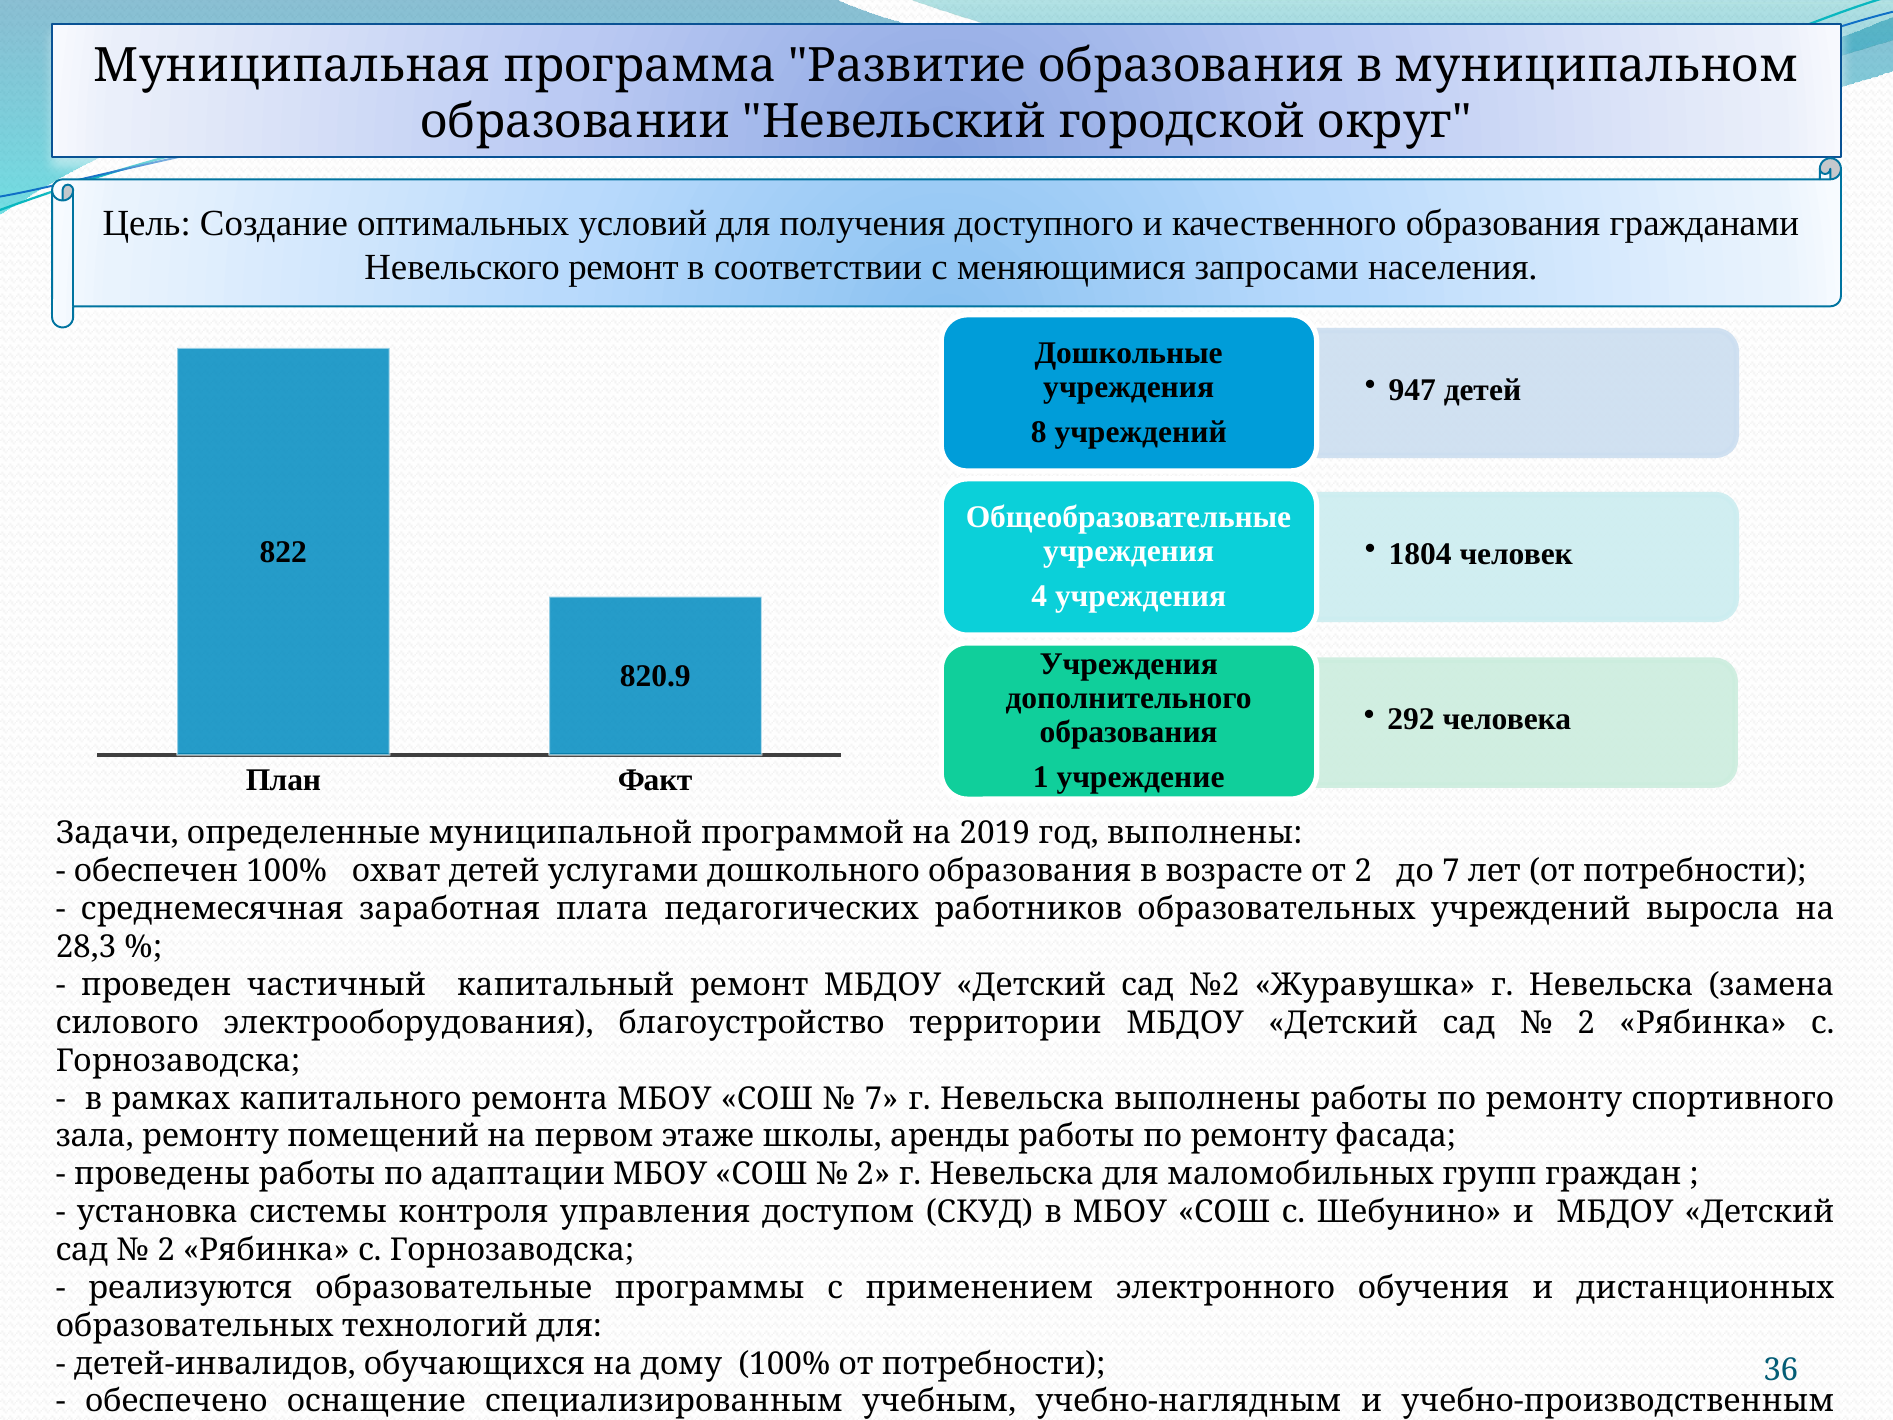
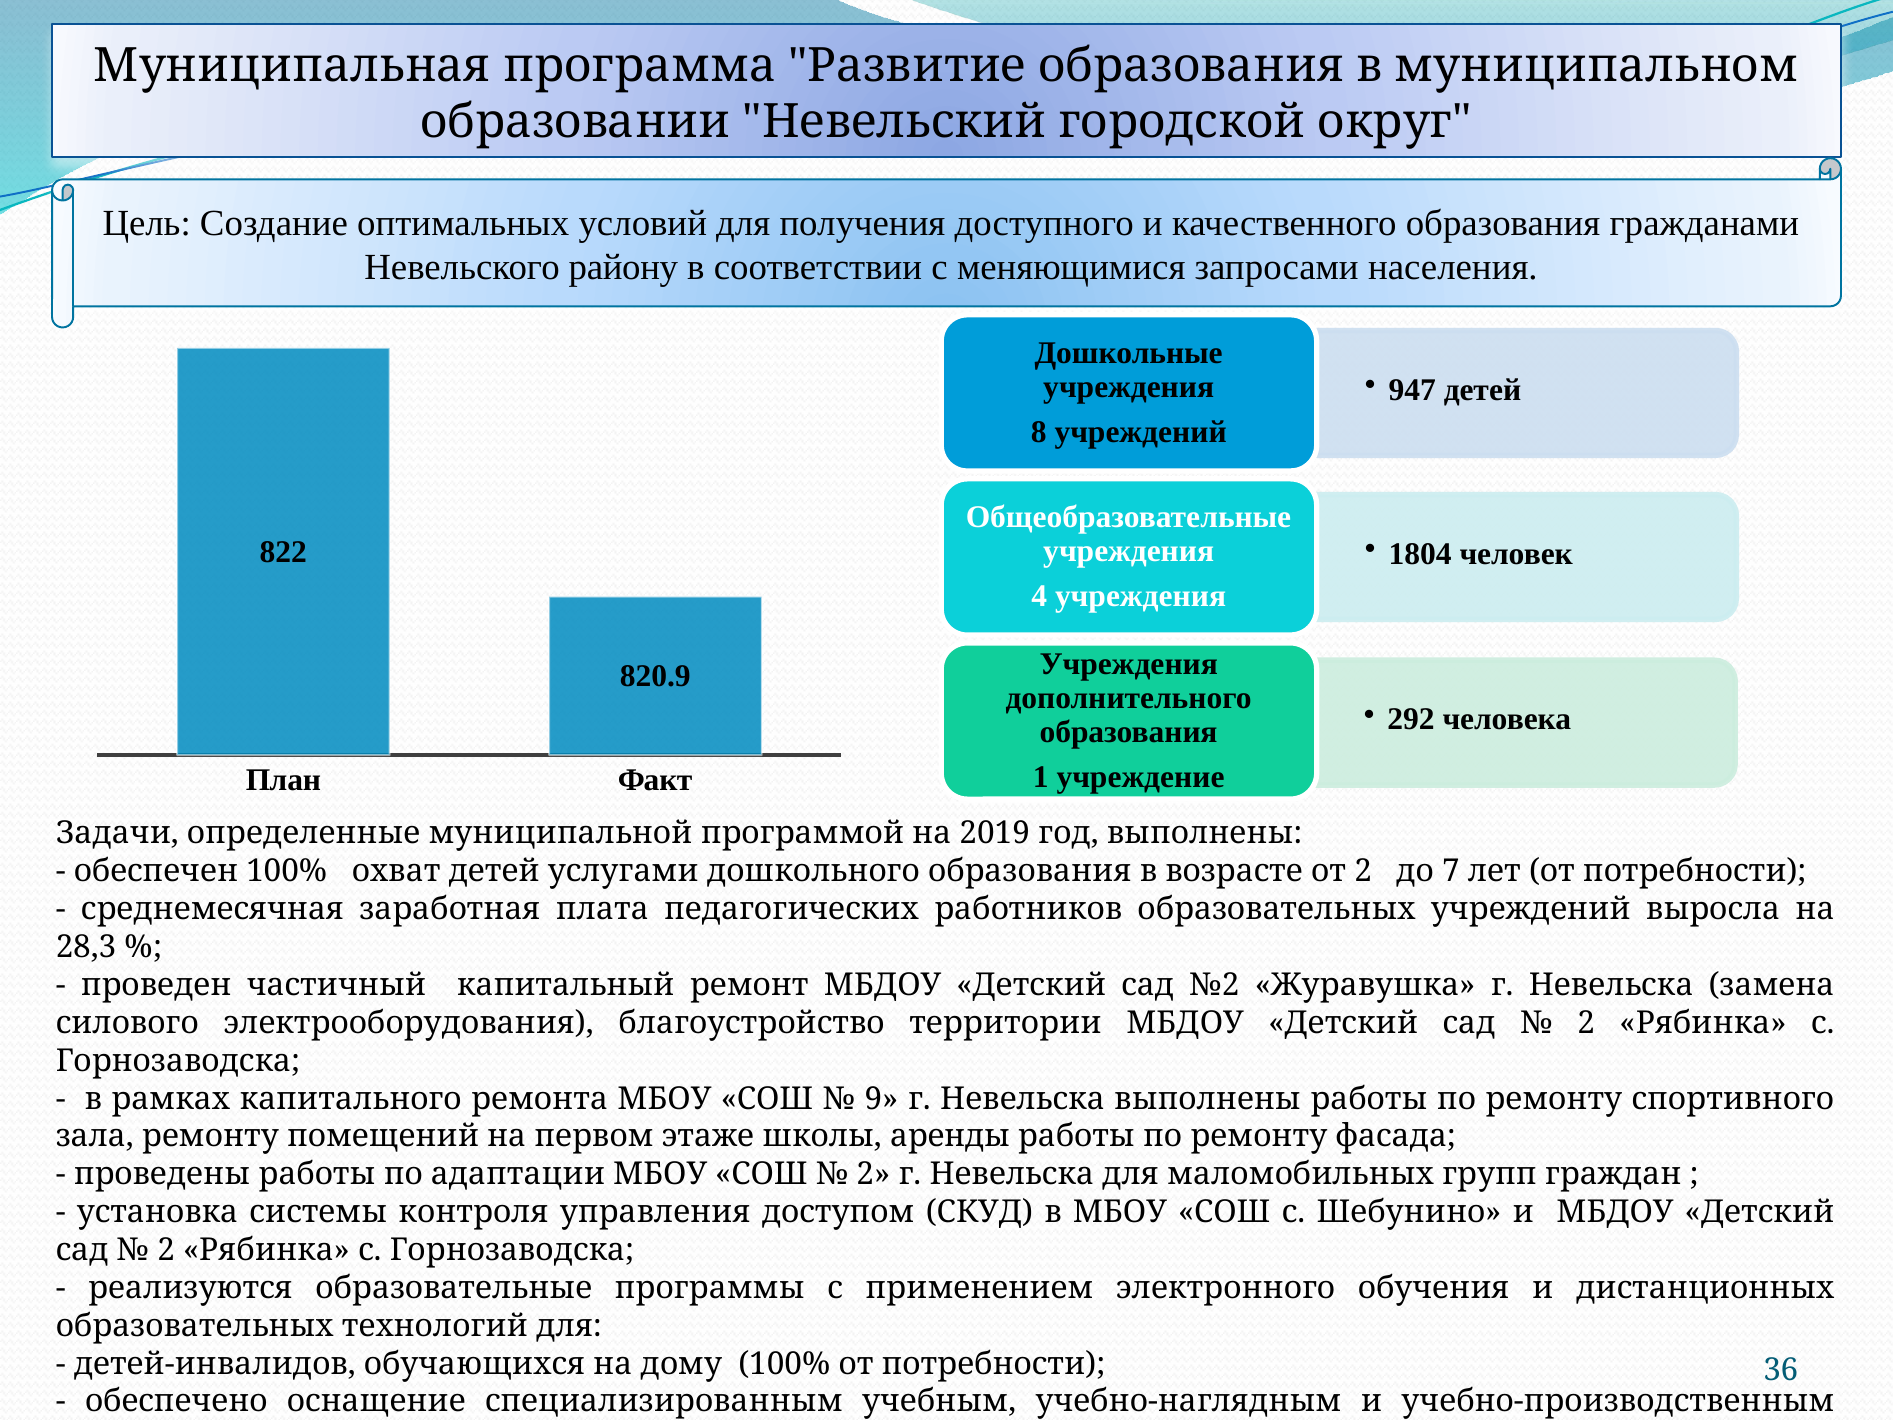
Невельского ремонт: ремонт -> району (623, 267)
7: 7 -> 9 (881, 1098)
